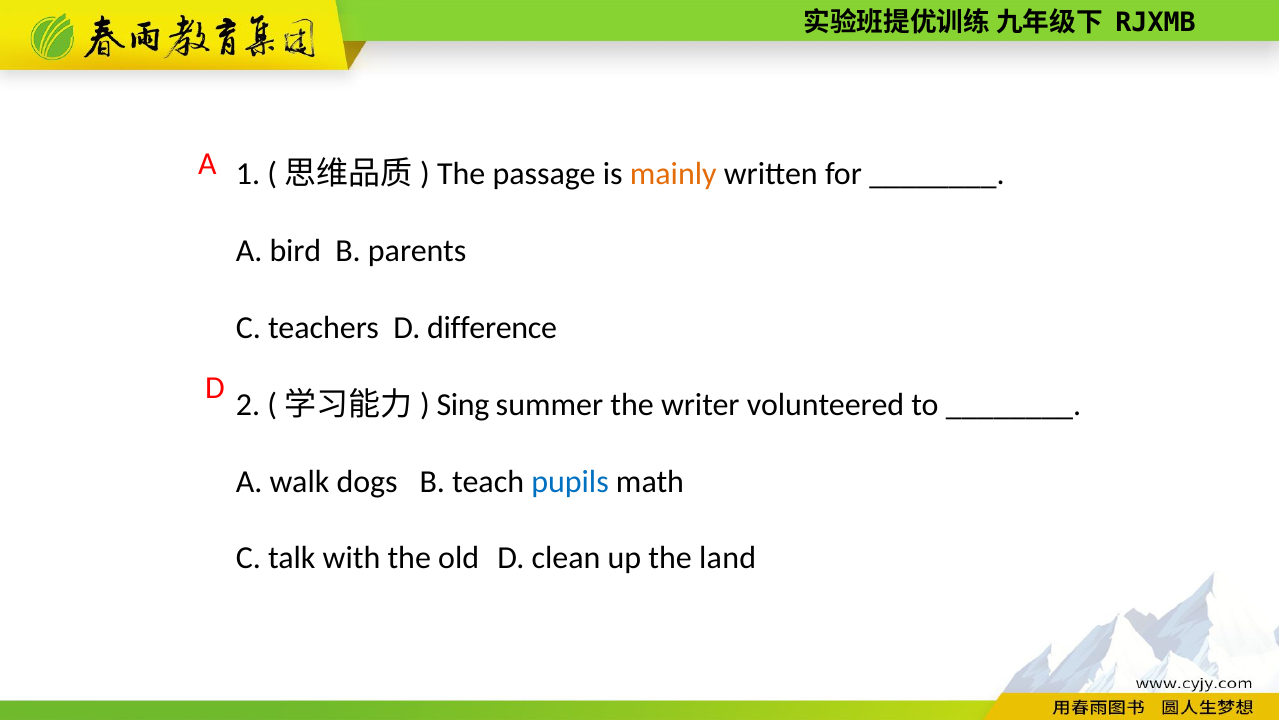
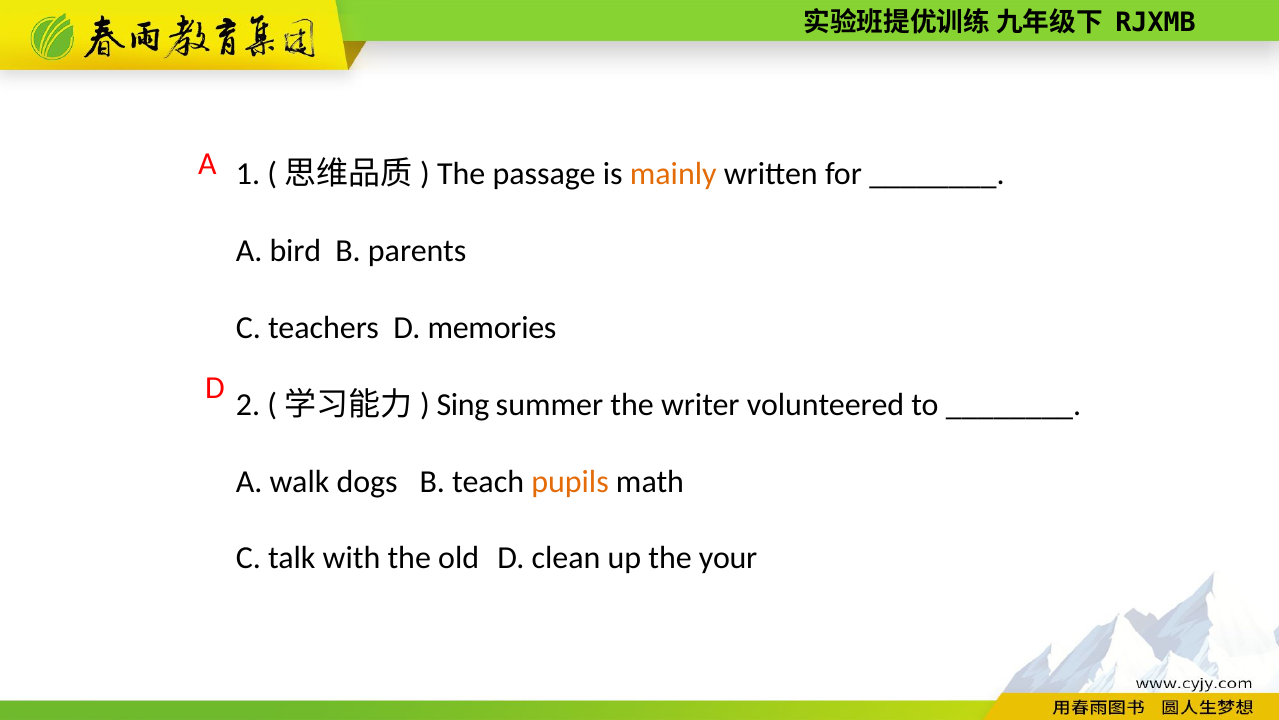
difference: difference -> memories (492, 328)
pupils colour: blue -> orange (570, 481)
land: land -> your (728, 558)
